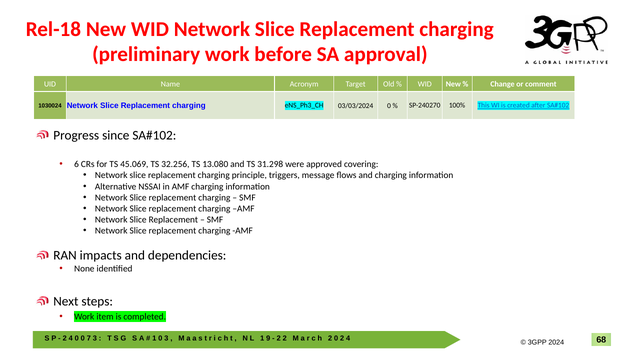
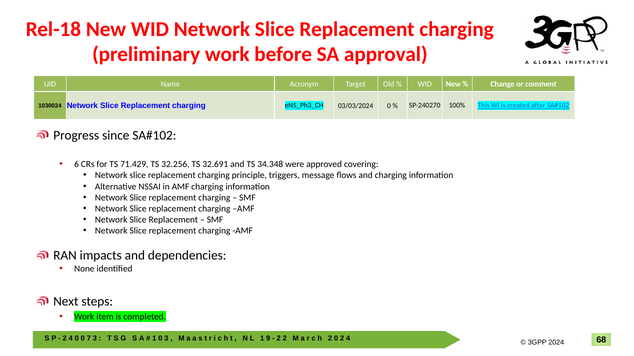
45.069: 45.069 -> 71.429 (134, 165)
13.080: 13.080 -> 32.691 (215, 165)
31.298: 31.298 -> 34.348 (270, 165)
